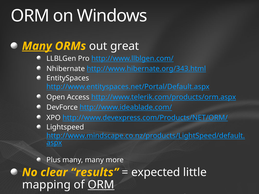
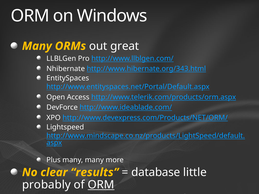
Many underline: present -> none (37, 46)
expected: expected -> database (156, 173)
mapping: mapping -> probably (46, 185)
